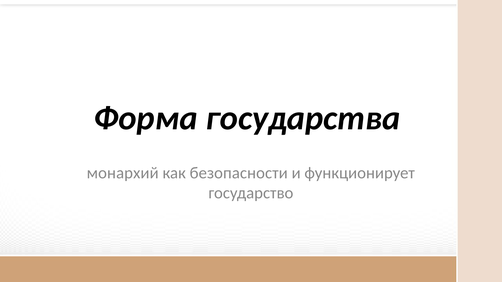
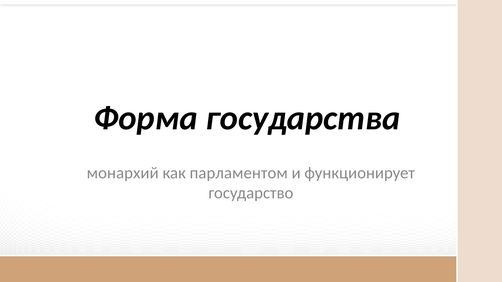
безопасности: безопасности -> парламентом (239, 173)
